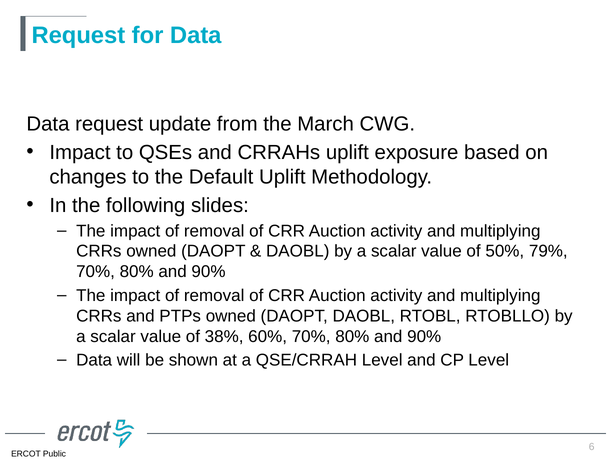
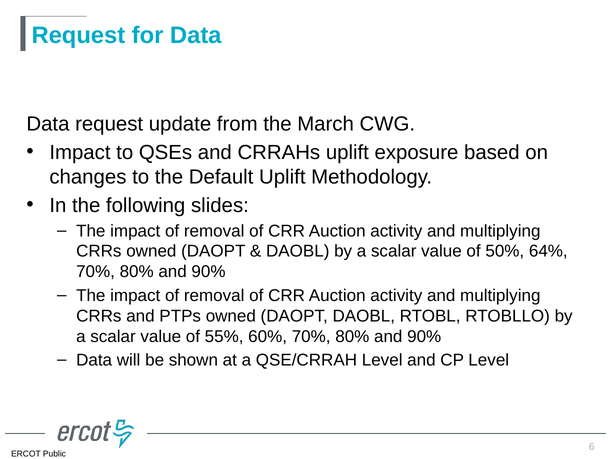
79%: 79% -> 64% (548, 251)
38%: 38% -> 55% (224, 336)
